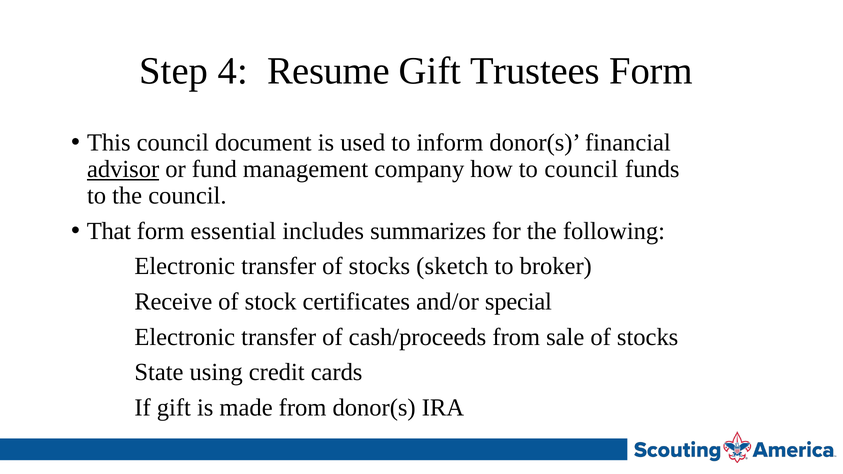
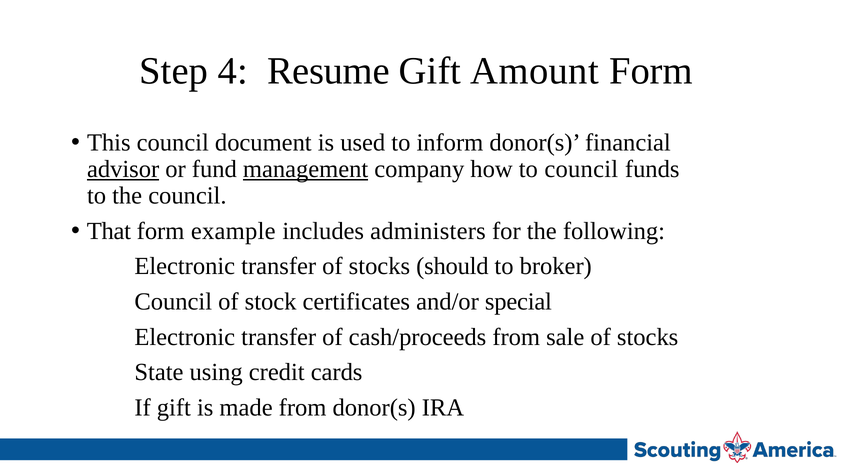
Trustees: Trustees -> Amount (535, 71)
management underline: none -> present (306, 169)
essential: essential -> example (233, 231)
summarizes: summarizes -> administers (428, 231)
sketch: sketch -> should (452, 266)
Receive: Receive -> Council (173, 302)
